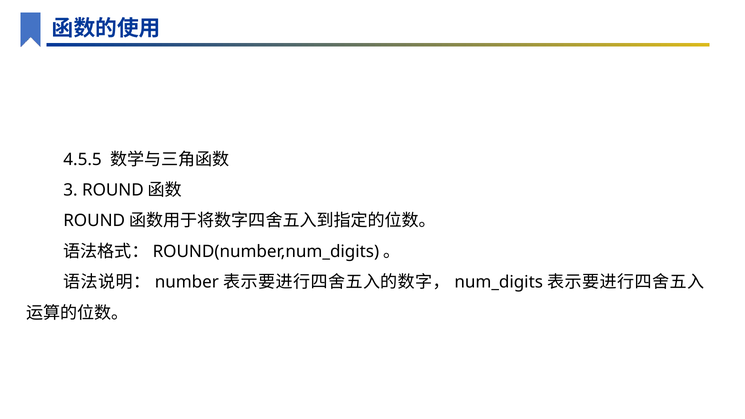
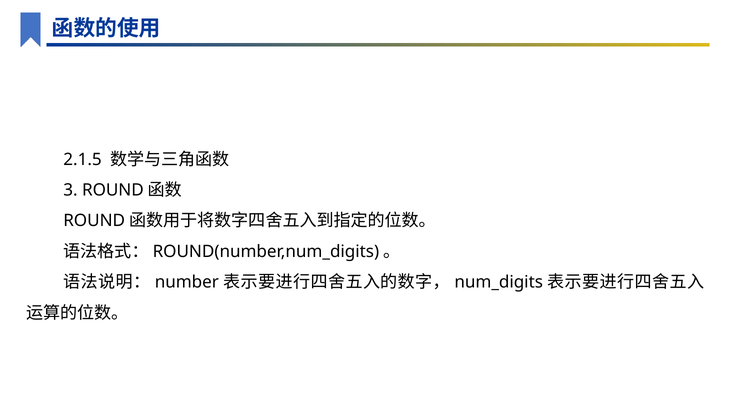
4.5.5: 4.5.5 -> 2.1.5 (83, 159)
